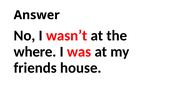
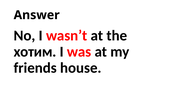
where: where -> хотим (35, 52)
